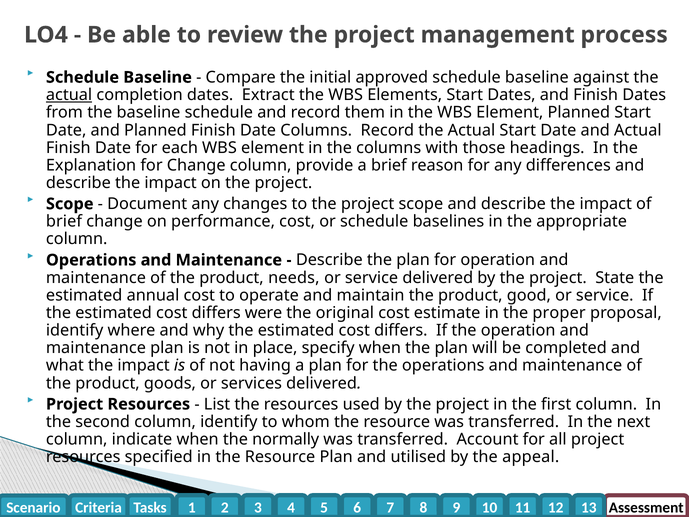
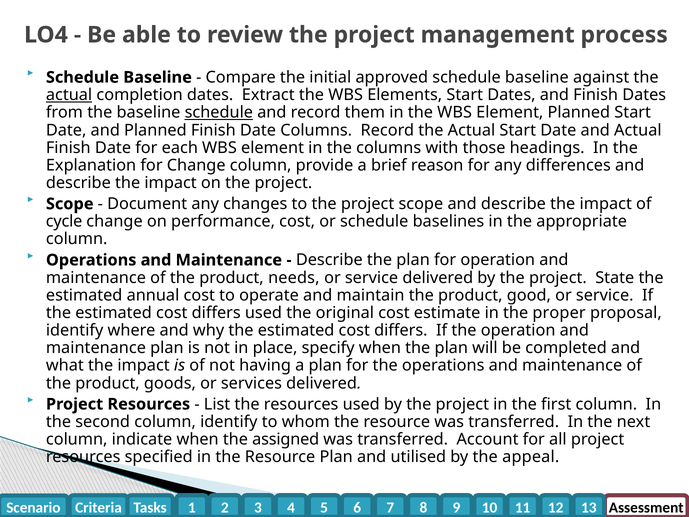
schedule underline: none -> present (219, 112)
brief: brief -> cycle (64, 221)
differs were: were -> used (263, 313)
normally: normally -> assigned (286, 439)
